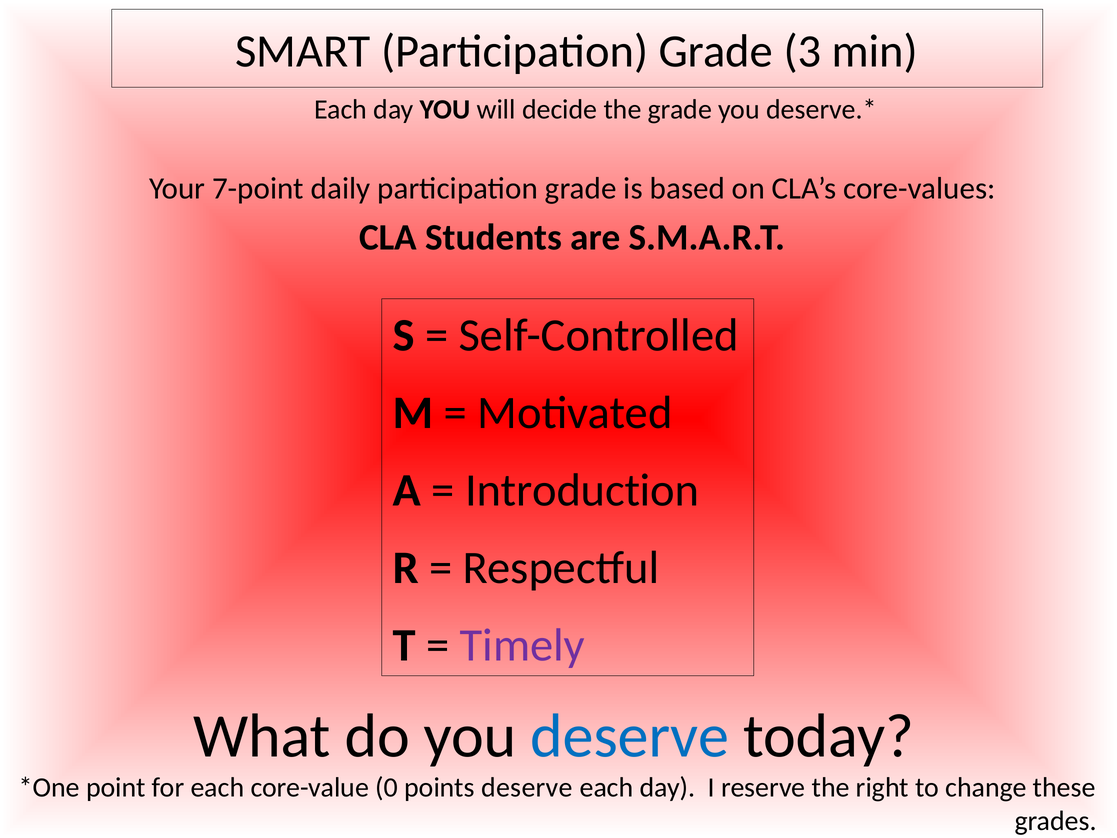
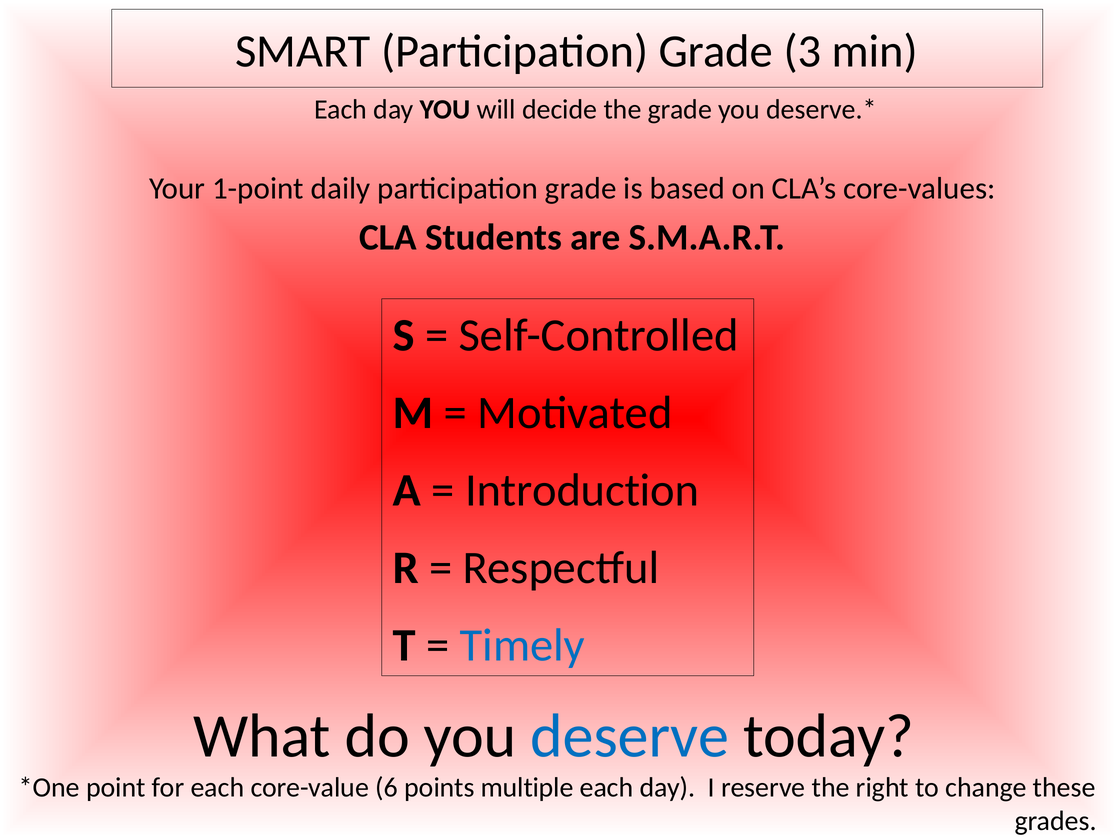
7-point: 7-point -> 1-point (258, 188)
Timely colour: purple -> blue (522, 645)
0: 0 -> 6 (386, 787)
points deserve: deserve -> multiple (527, 787)
